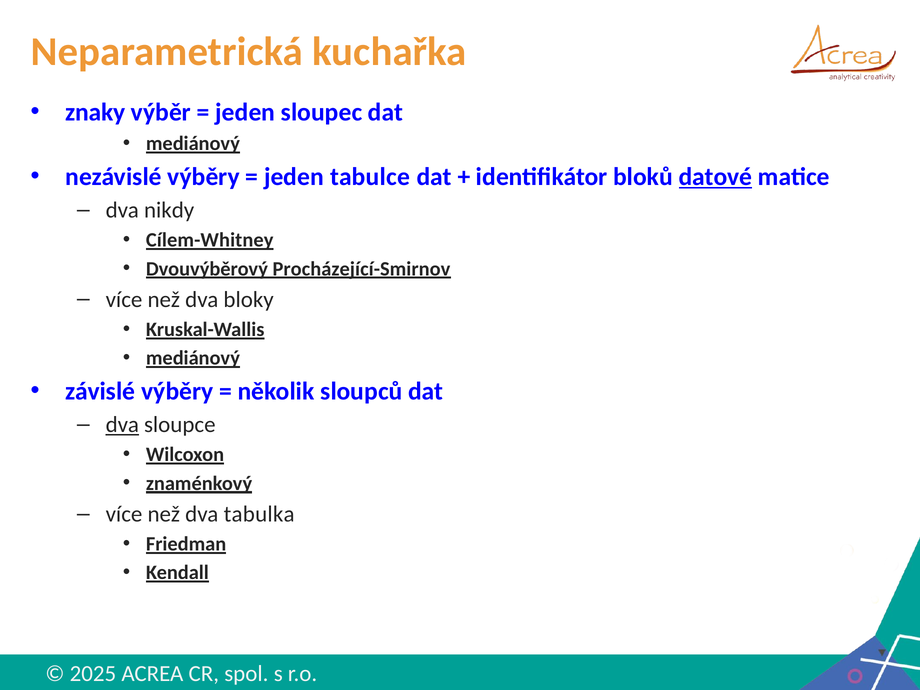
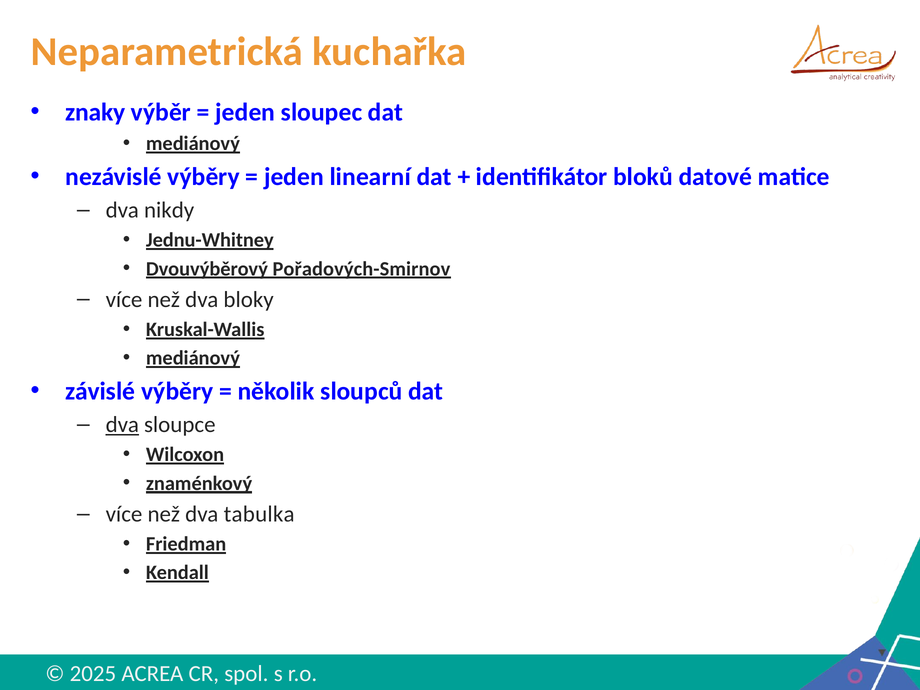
tabulce: tabulce -> linearní (370, 177)
datové underline: present -> none (715, 177)
Cílem-Whitney: Cílem-Whitney -> Jednu-Whitney (210, 240)
Procházející-Smirnov: Procházející-Smirnov -> Pořadových-Smirnov (361, 269)
